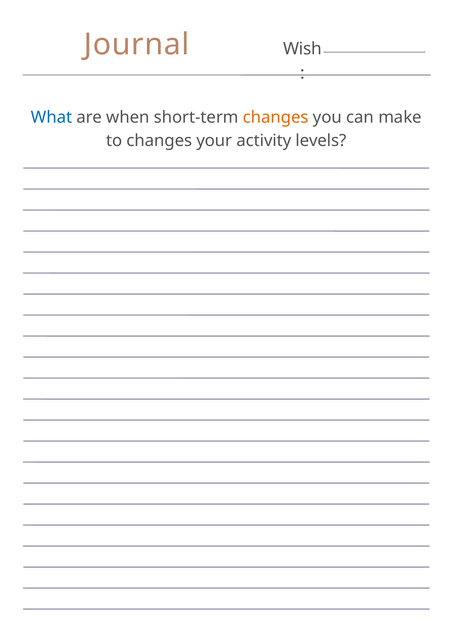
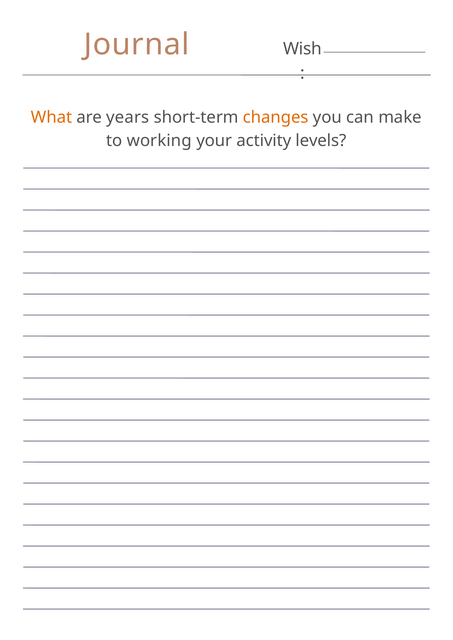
What colour: blue -> orange (52, 118)
when: when -> years (128, 118)
to changes: changes -> working (159, 141)
